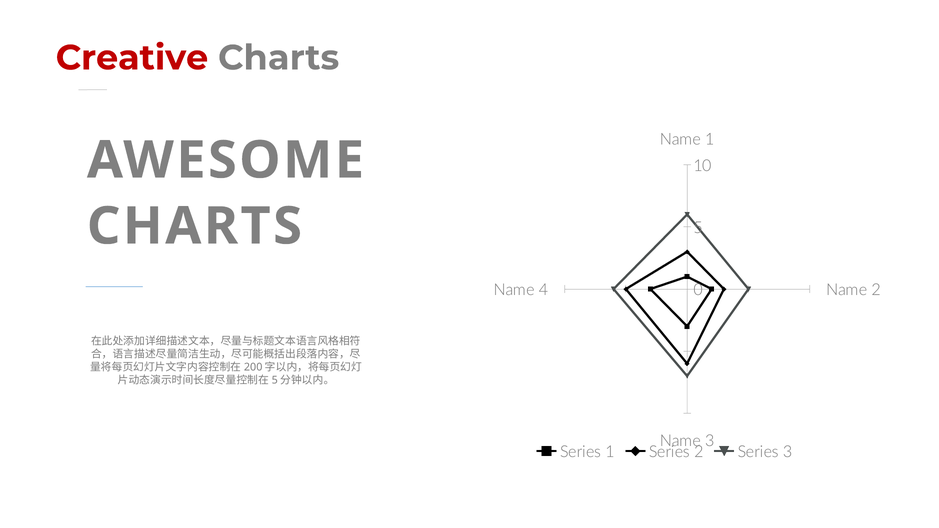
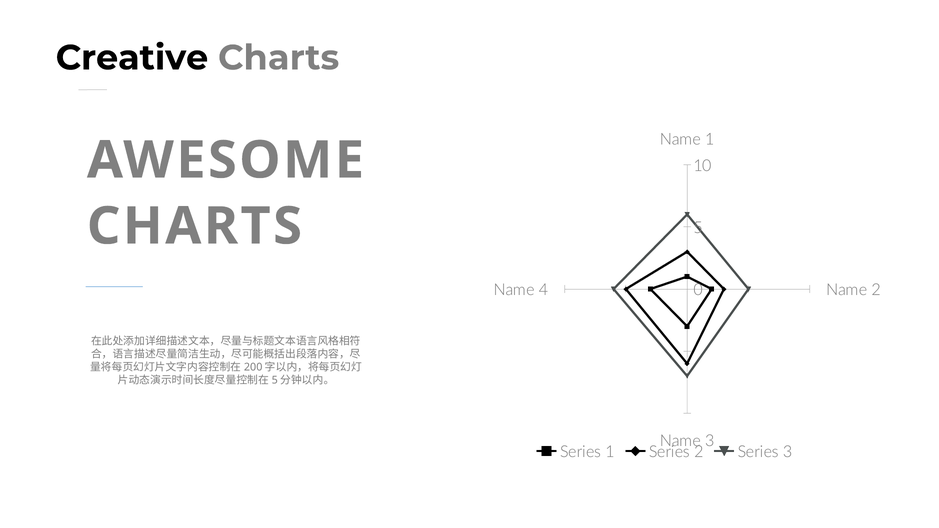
Creative colour: red -> black (132, 58)
